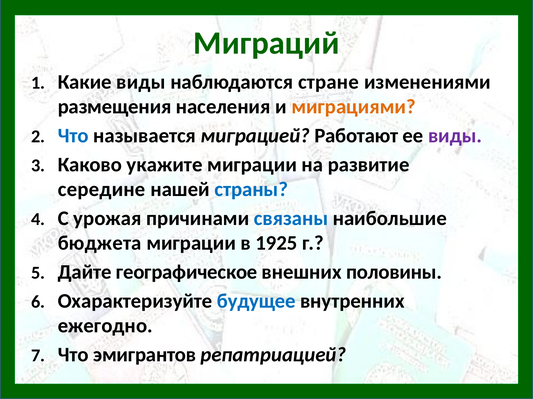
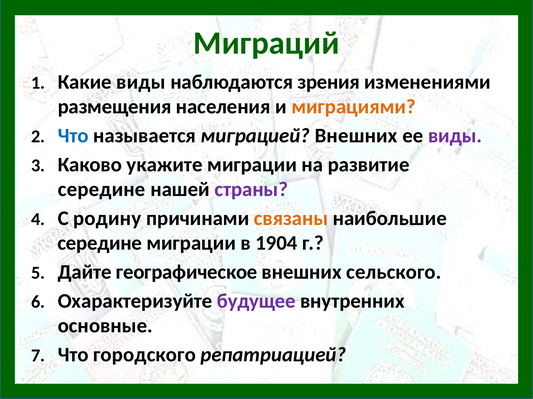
стране: стране -> зрения (329, 82)
миграцией Работают: Работают -> Внешних (356, 136)
страны colour: blue -> purple (251, 190)
урожая: урожая -> родину (107, 219)
связаны colour: blue -> orange (291, 219)
бюджета: бюджета -> середине (100, 243)
1925: 1925 -> 1904 (276, 243)
половины: половины -> сельского (394, 272)
будущее colour: blue -> purple (256, 301)
ежегодно: ежегодно -> основные (105, 326)
эмигрантов: эмигрантов -> городского (144, 355)
